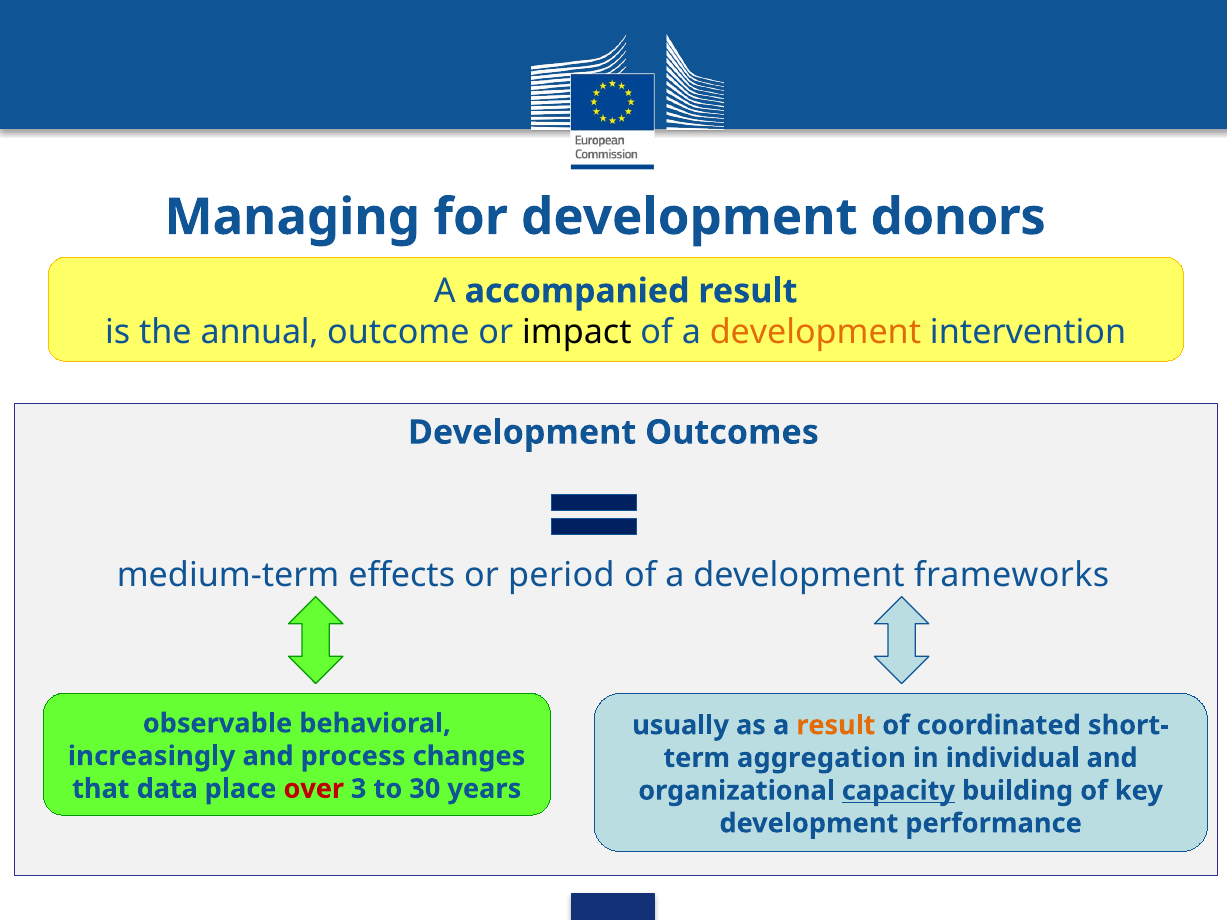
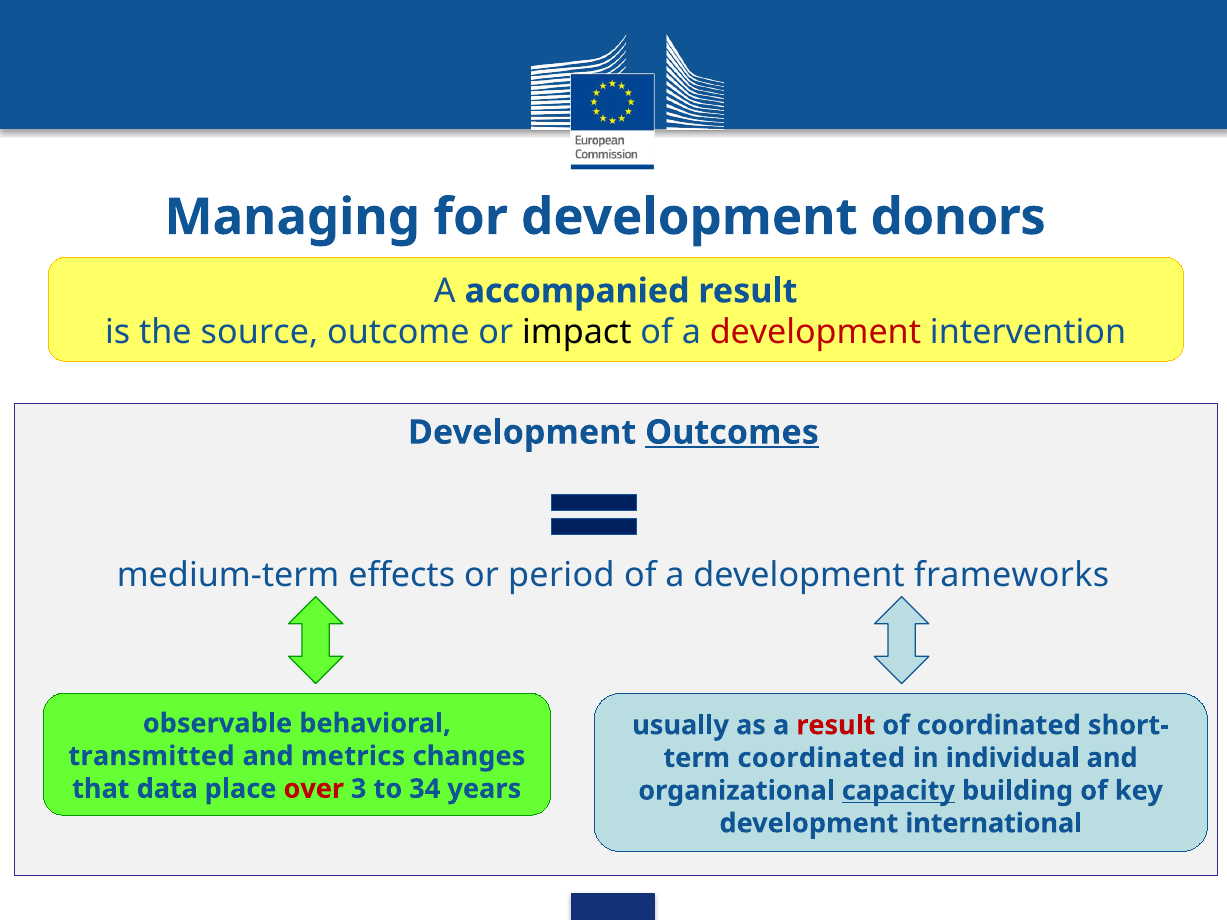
annual: annual -> source (259, 332)
development colour: orange -> red (815, 332)
Outcomes underline: none -> present (732, 433)
result colour: orange -> red (836, 725)
increasingly: increasingly -> transmitted (151, 756)
process: process -> metrics (353, 756)
aggregation: aggregation -> coordinated (821, 758)
30: 30 -> 34 (425, 789)
performance: performance -> international (994, 824)
